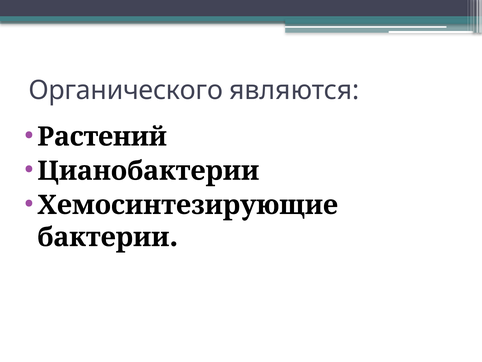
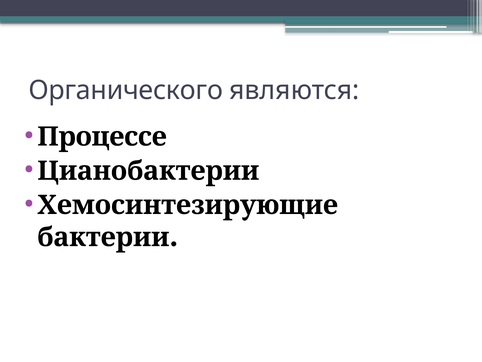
Растений: Растений -> Процессе (102, 137)
